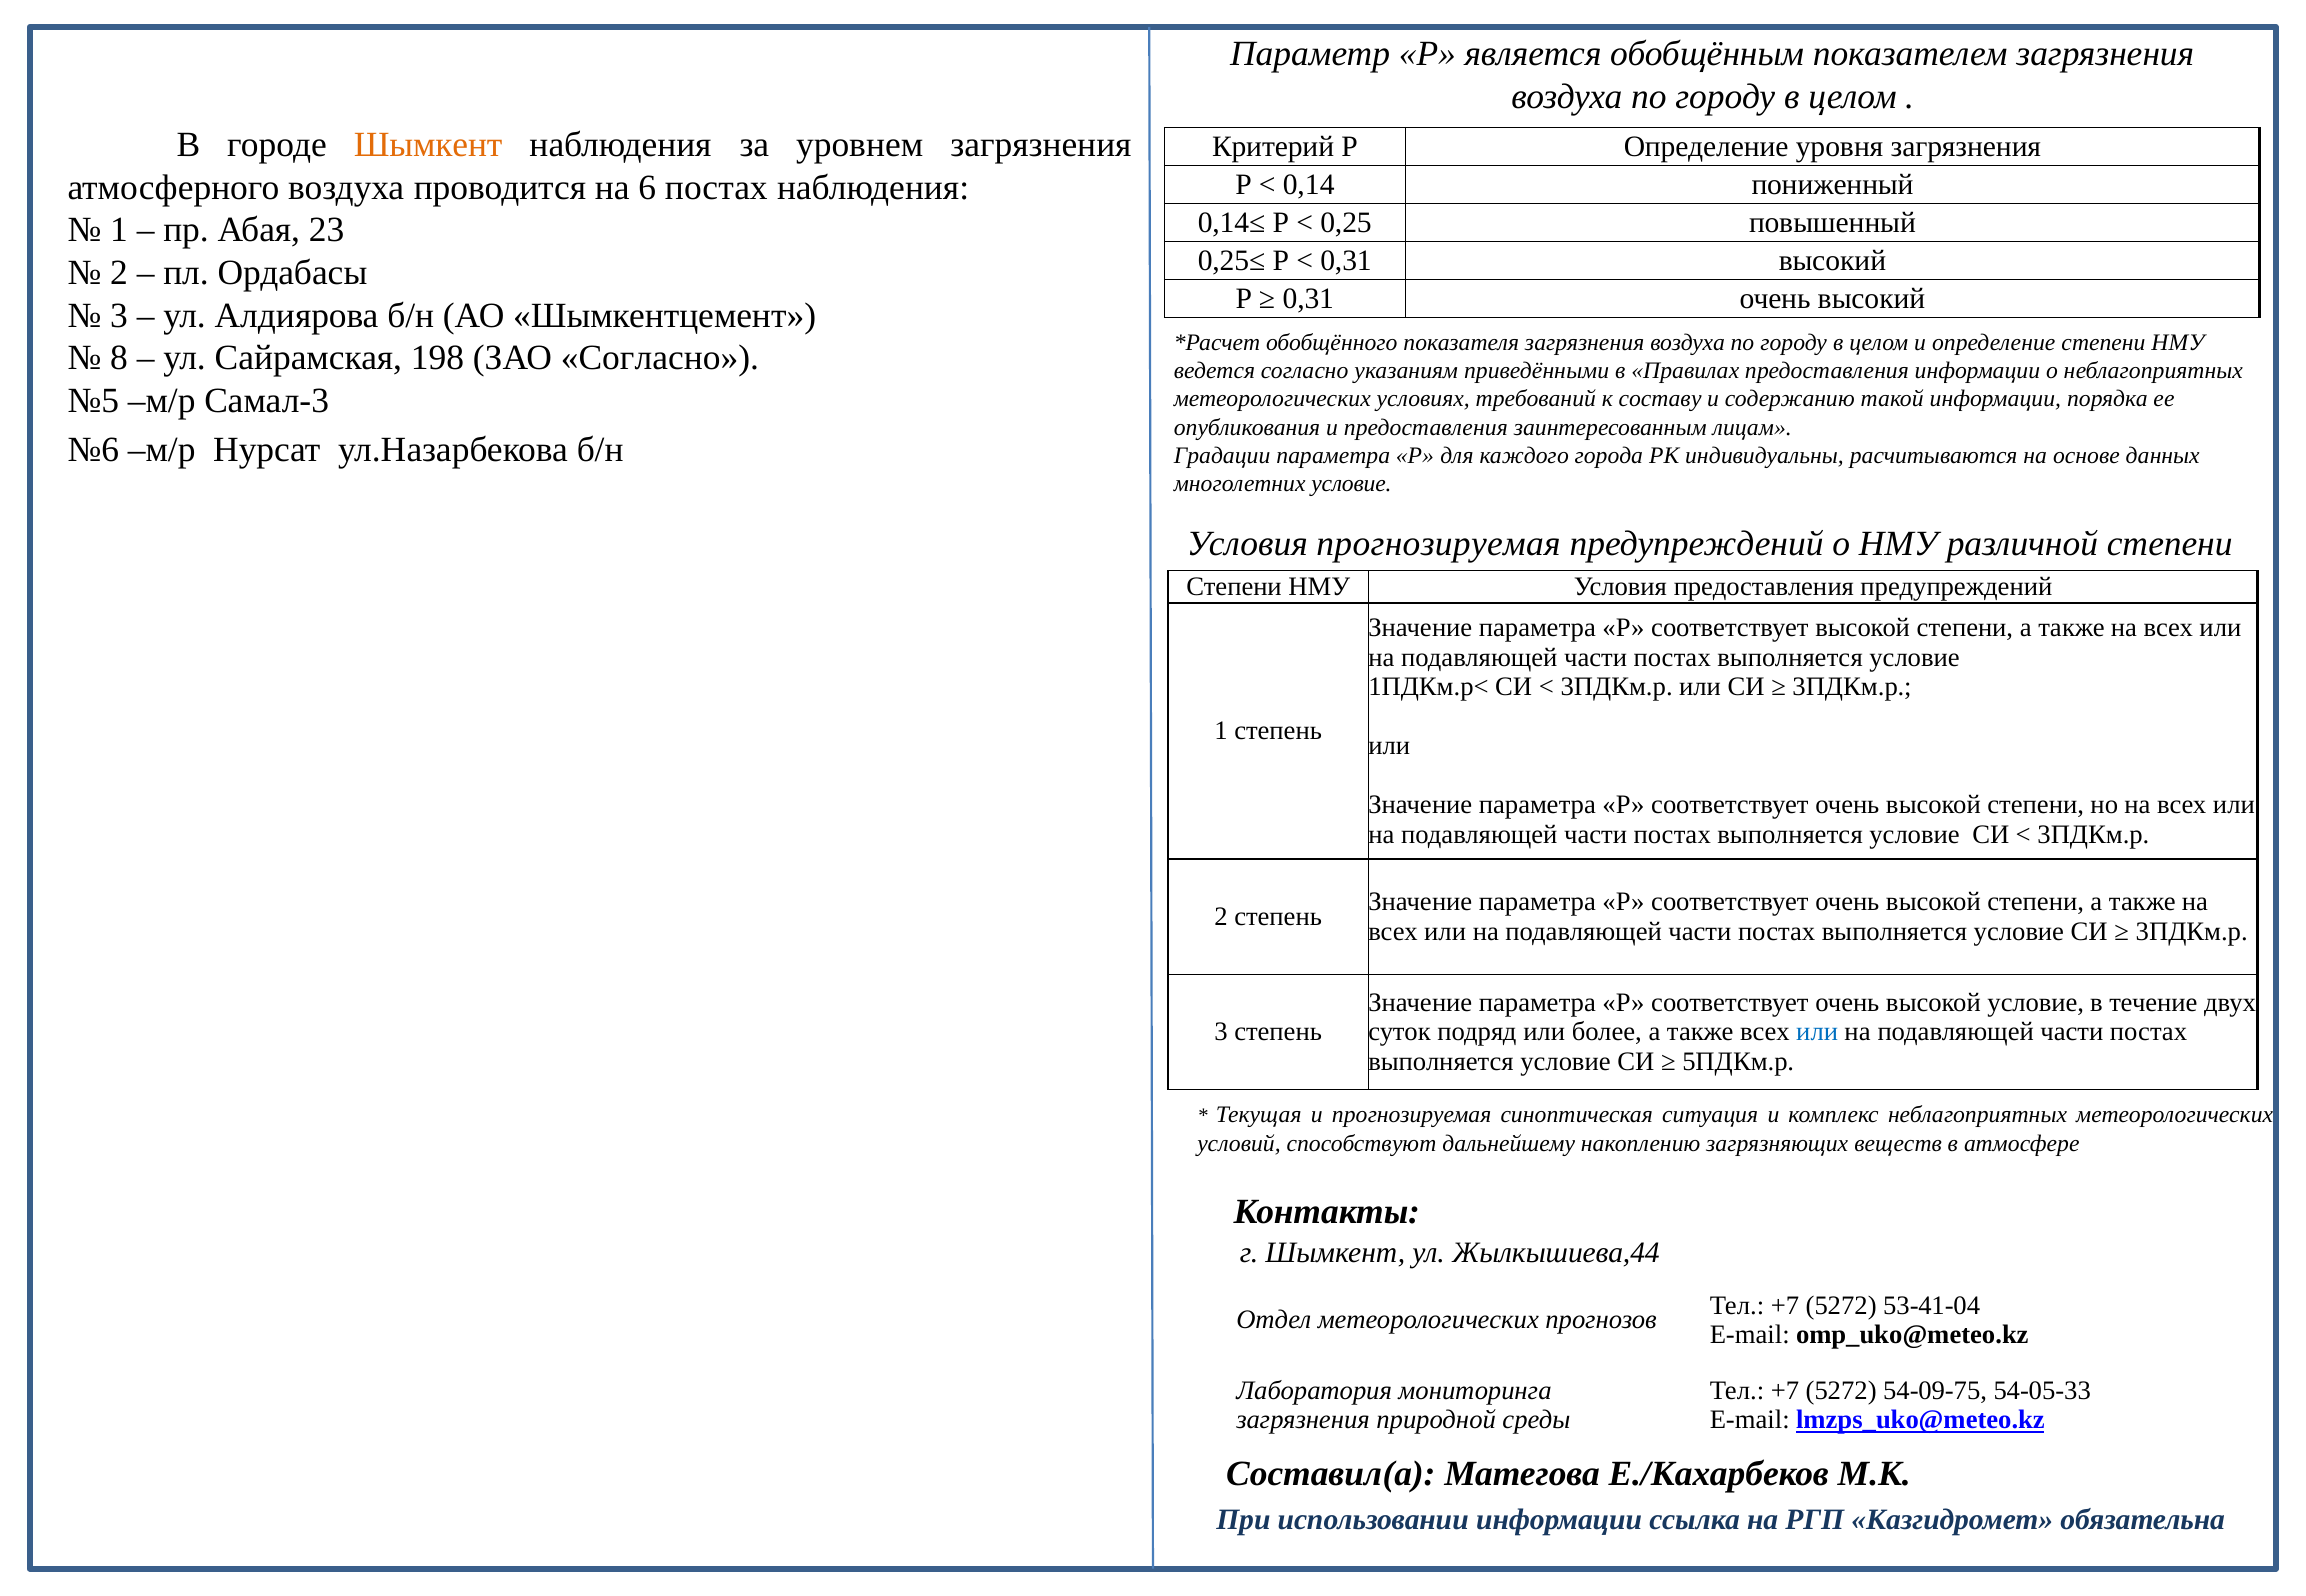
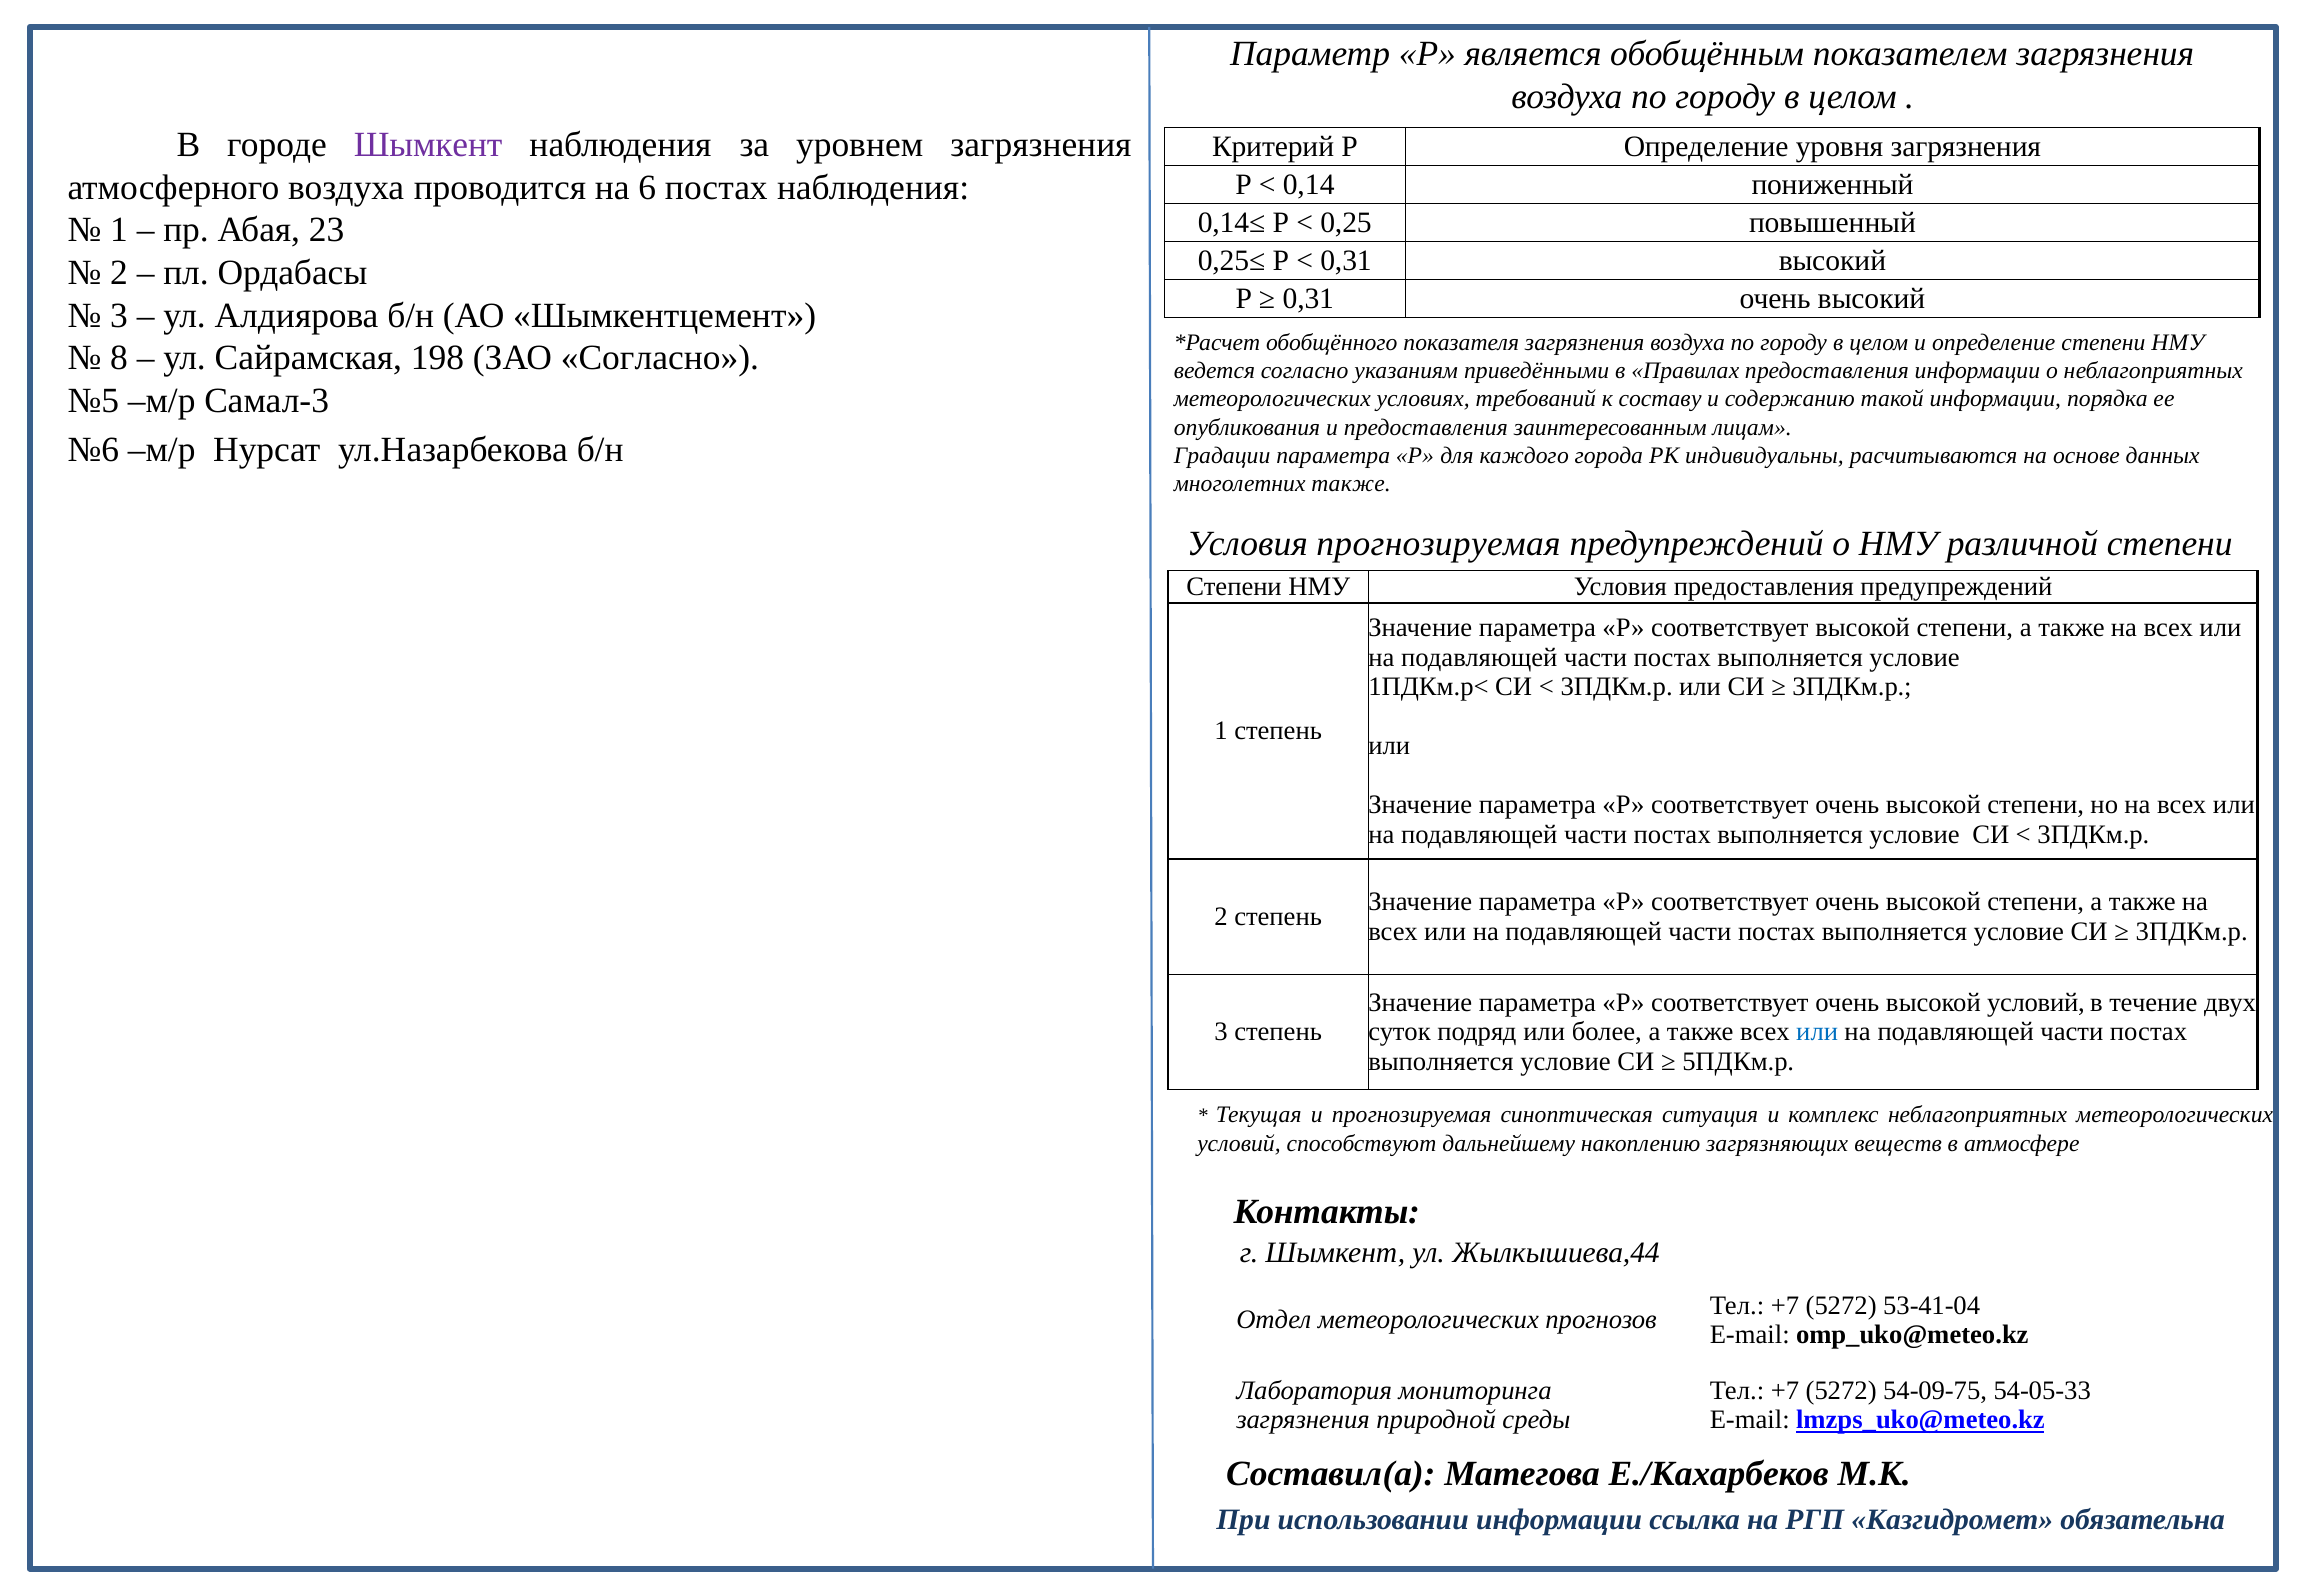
Шымкент colour: orange -> purple (428, 145)
многолетних условие: условие -> также (1351, 484)
высокой условие: условие -> условий (2036, 1003)
